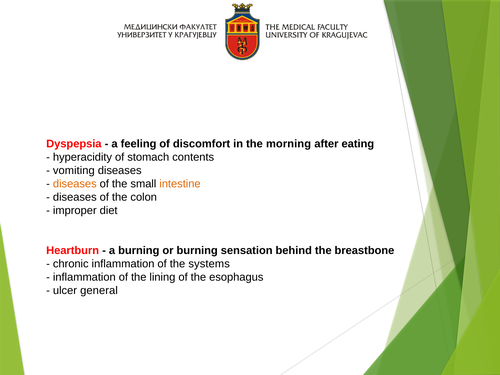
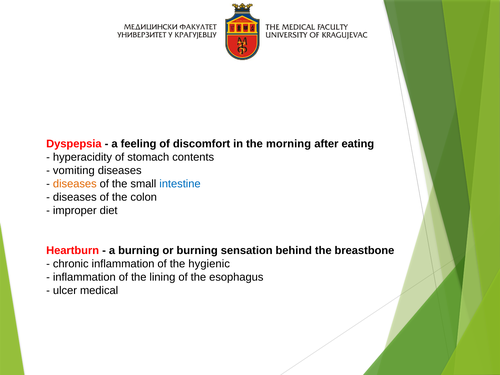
intestine colour: orange -> blue (180, 184)
systems: systems -> hygienic (209, 264)
general: general -> medical (99, 290)
